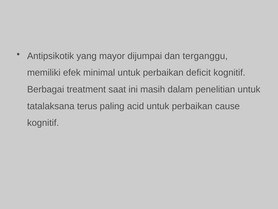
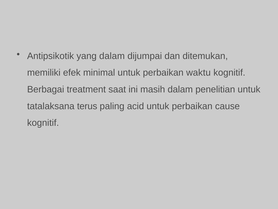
yang mayor: mayor -> dalam (112, 56)
terganggu: terganggu -> ditemukan (205, 56)
deficit: deficit -> waktu (198, 73)
